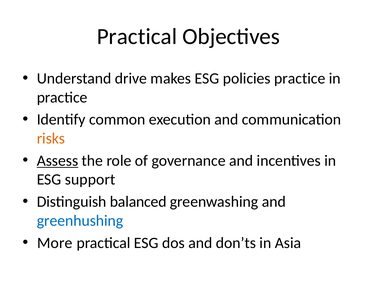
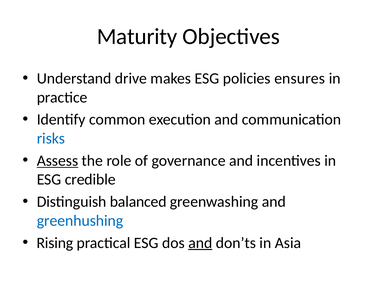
Practical: Practical -> Maturity (137, 36)
policies practice: practice -> ensures (300, 78)
risks colour: orange -> blue (51, 138)
support: support -> credible (90, 179)
More: More -> Rising (55, 243)
and underline: none -> present (200, 243)
